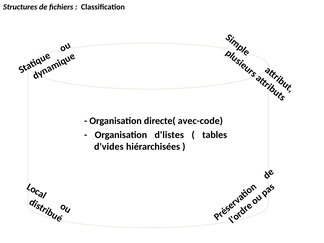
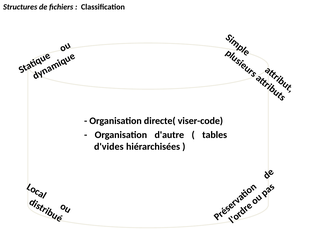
avec-code: avec-code -> viser-code (200, 121)
d'listes: d'listes -> d'autre (169, 135)
